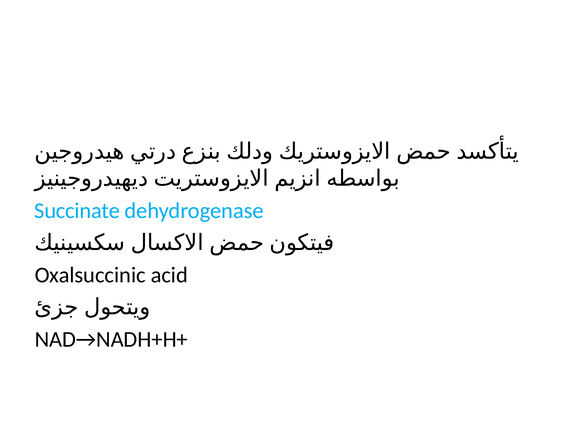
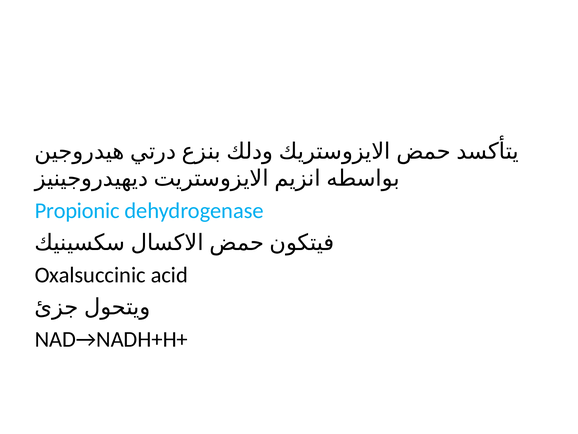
Succinate: Succinate -> Propionic (77, 210)
